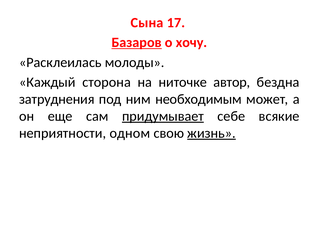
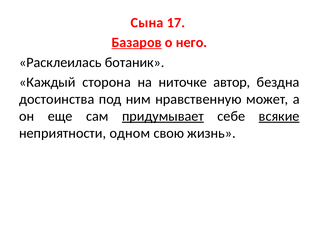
хочу: хочу -> него (191, 43)
молоды: молоды -> ботаник (135, 62)
затруднения: затруднения -> достоинства (57, 99)
необходимым: необходимым -> нравственную (198, 99)
всякие underline: none -> present (279, 116)
жизнь underline: present -> none (211, 133)
